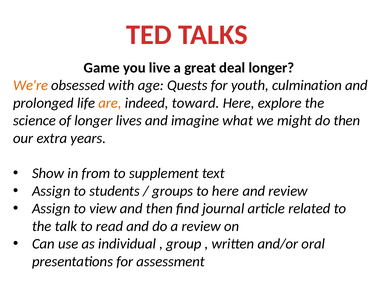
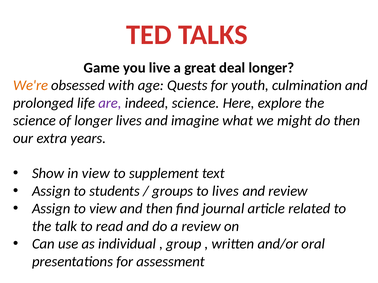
are colour: orange -> purple (110, 103)
indeed toward: toward -> science (196, 103)
in from: from -> view (96, 174)
to here: here -> lives (225, 191)
